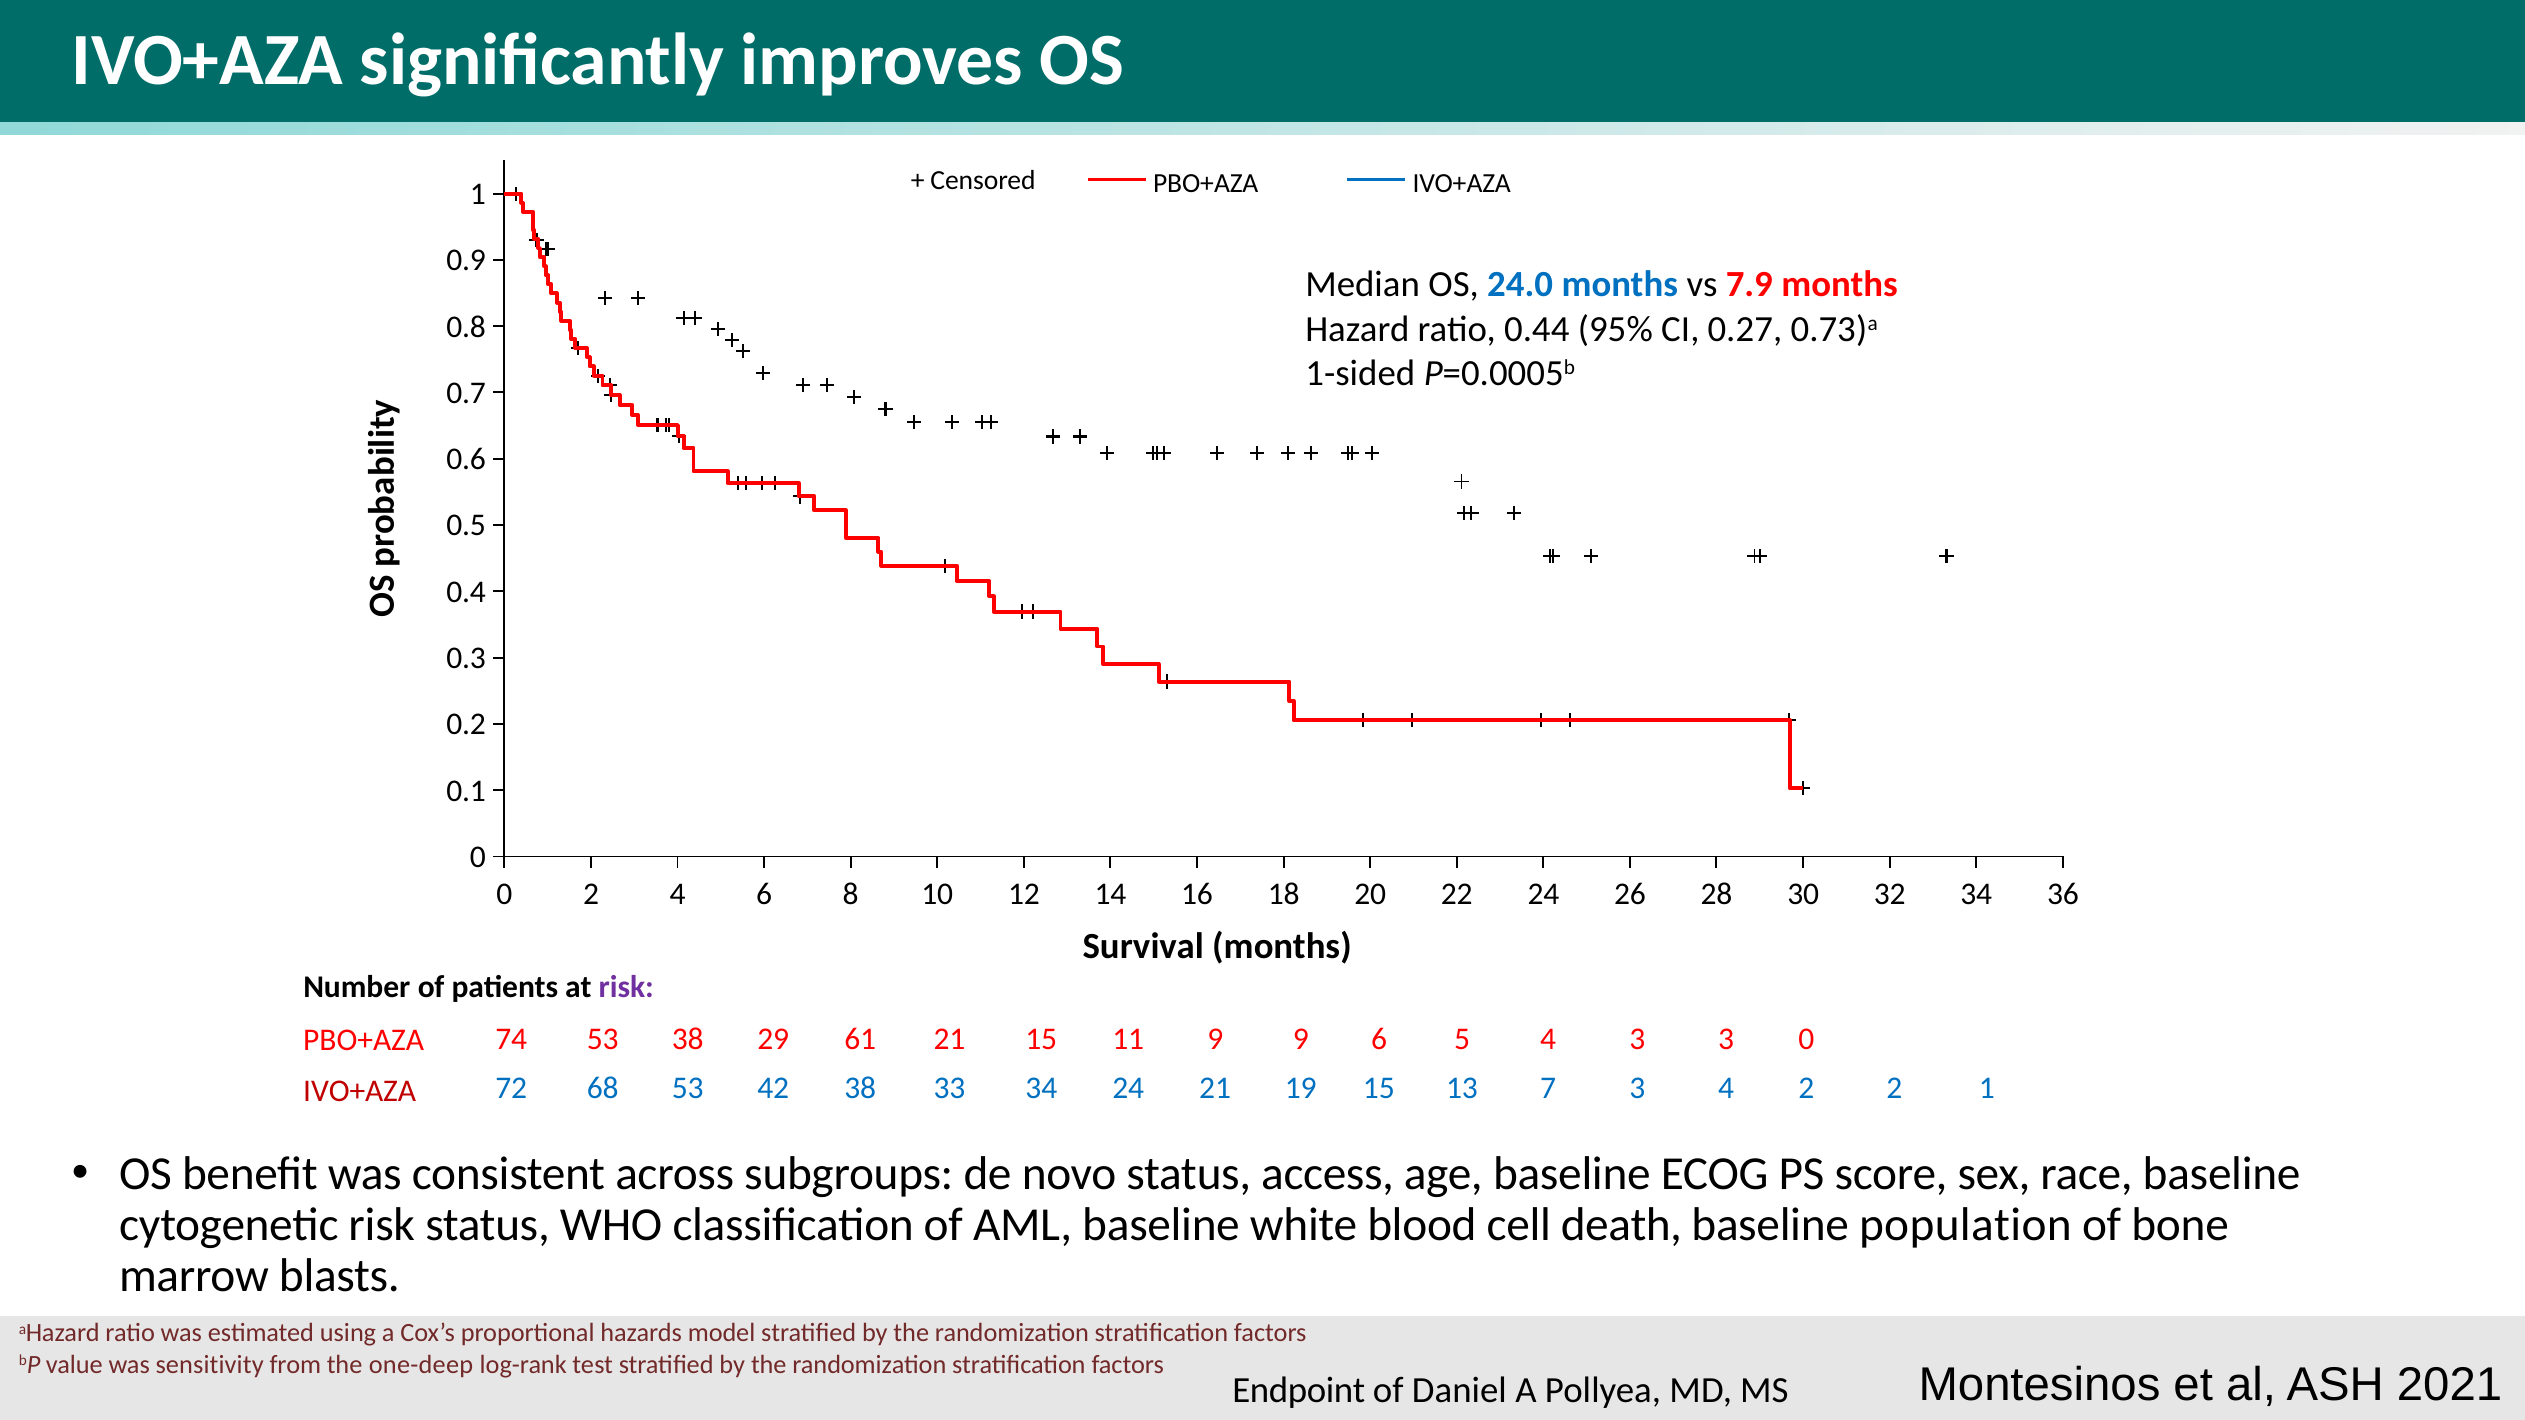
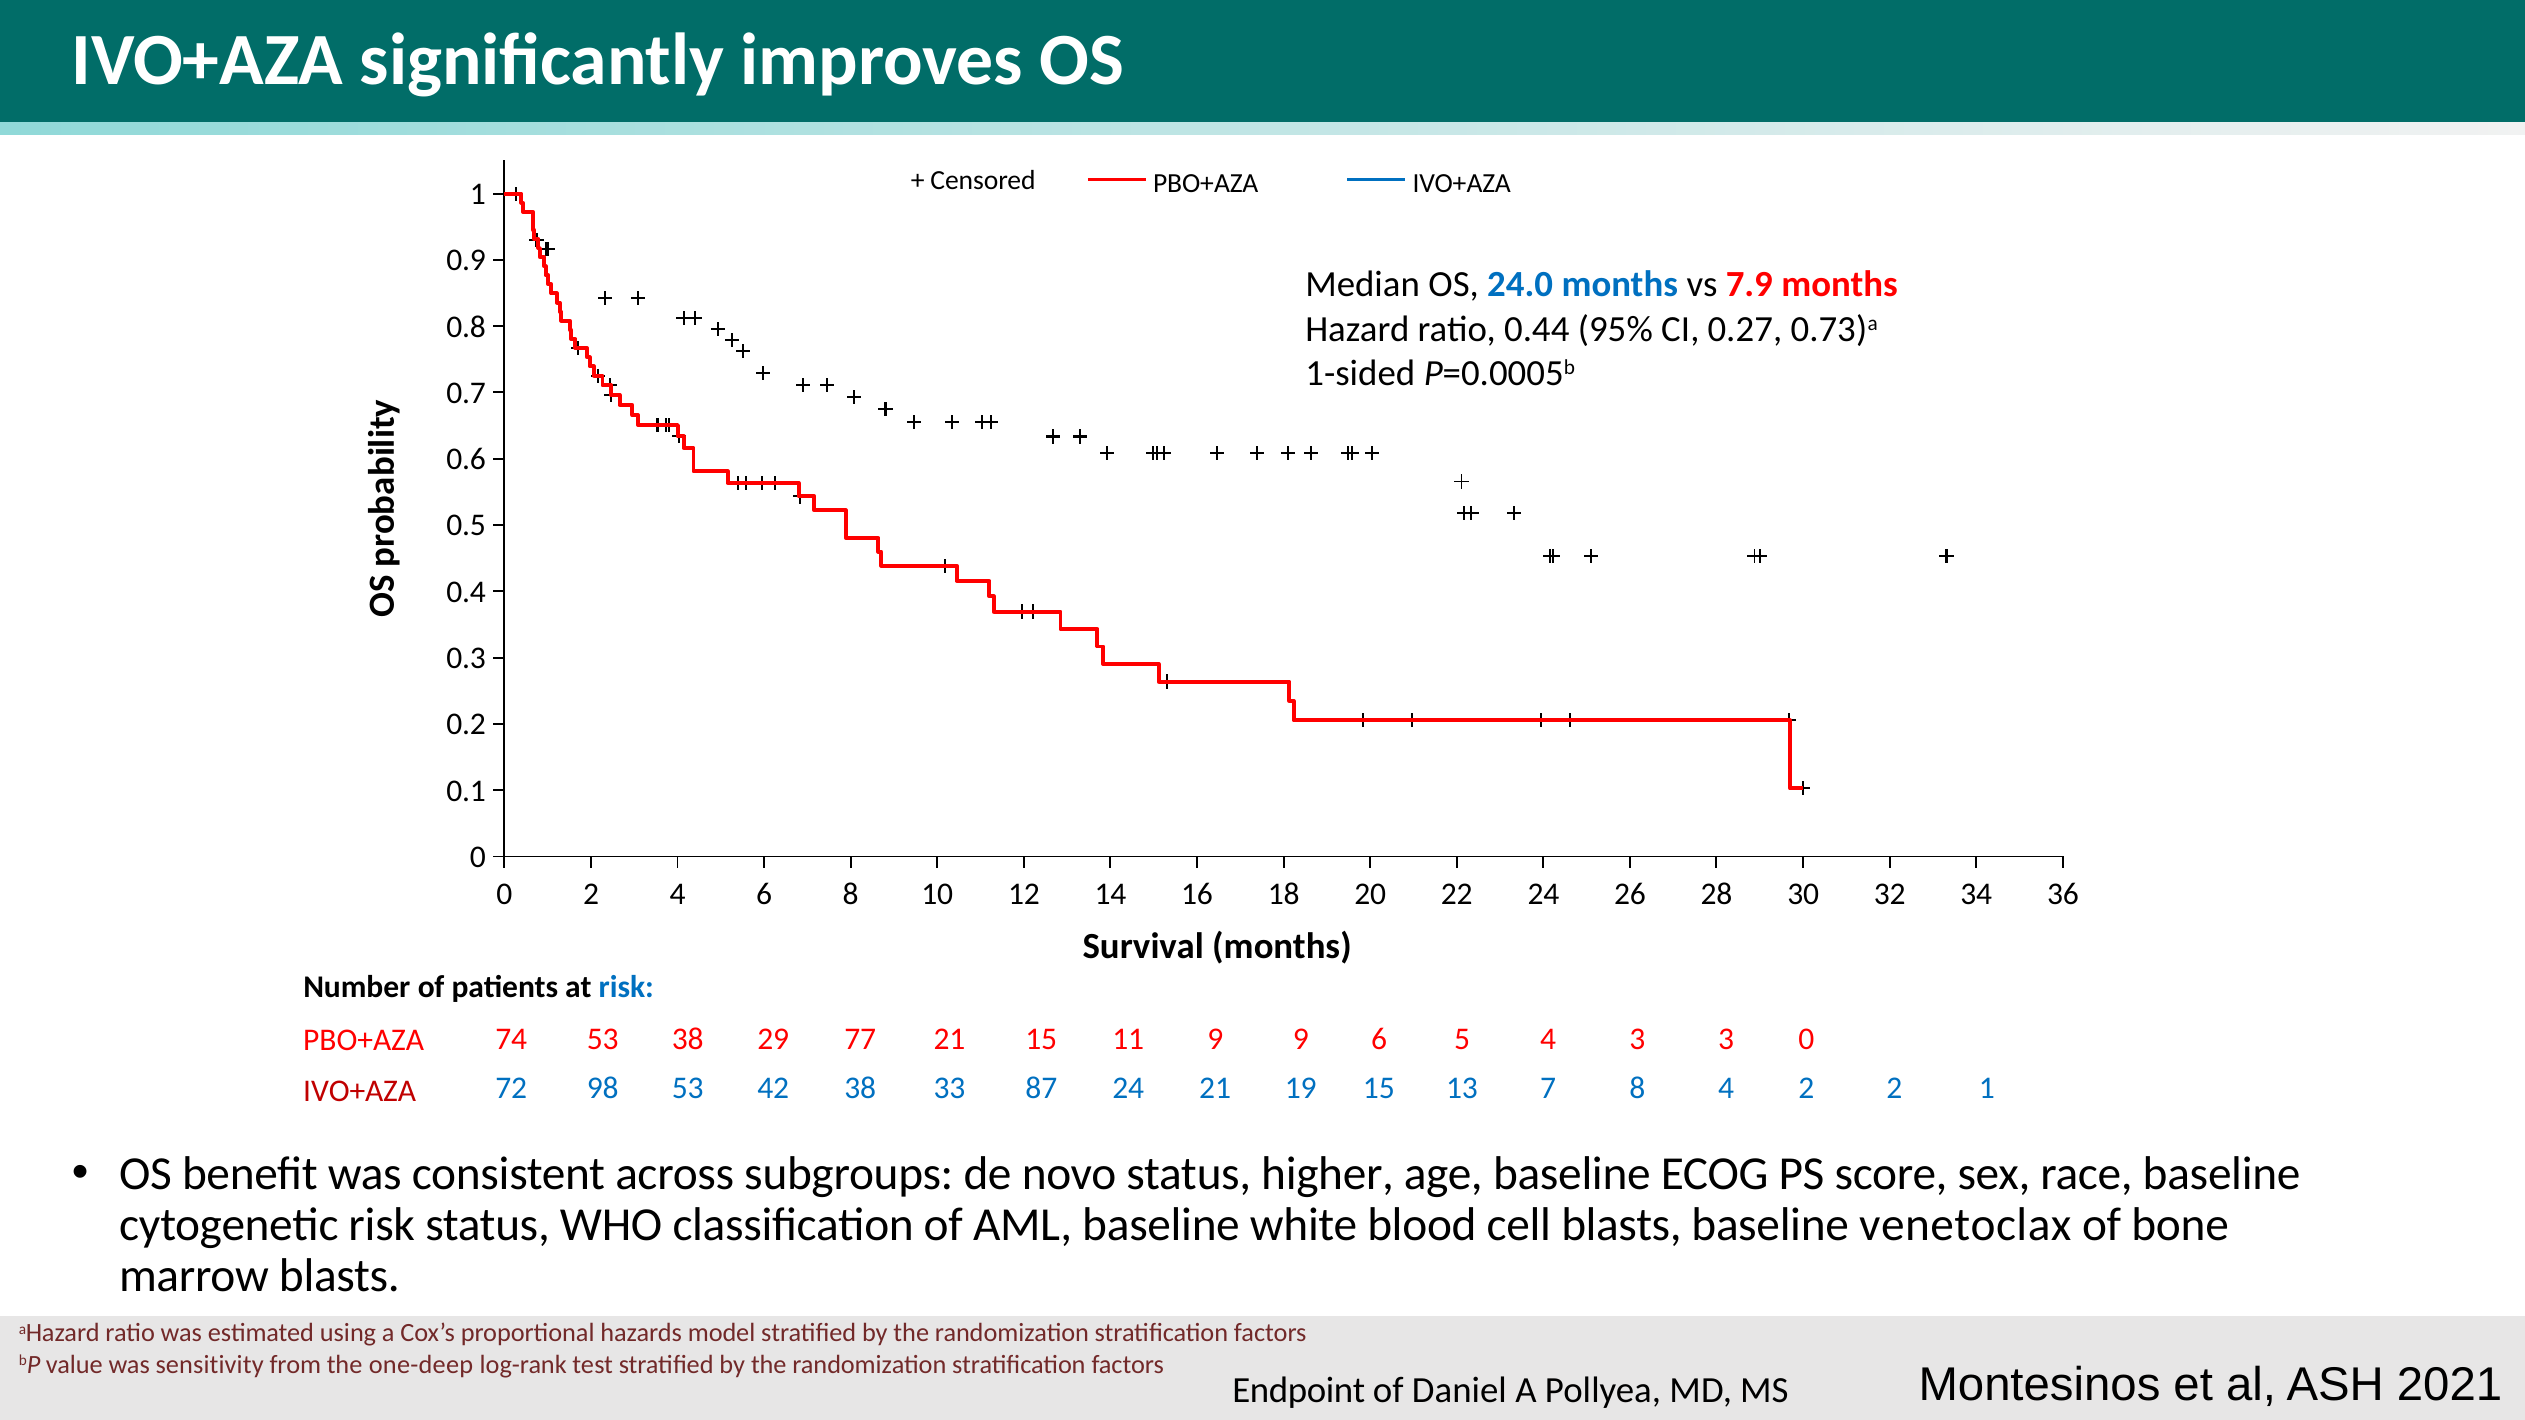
risk colour: purple -> blue (626, 987)
61: 61 -> 77 (860, 1039)
68: 68 -> 98 (603, 1089)
33 34: 34 -> 87 (1041, 1089)
7 3: 3 -> 8 (1637, 1089)
access: access -> higher (1328, 1174)
cell death: death -> blasts (1621, 1225)
population: population -> venetoclax (1965, 1225)
